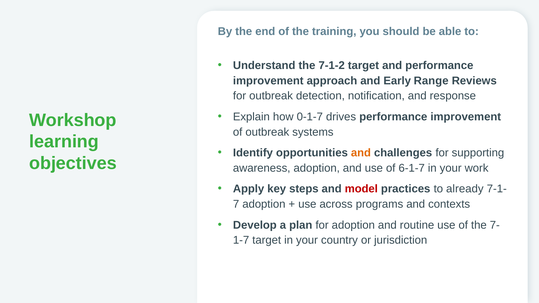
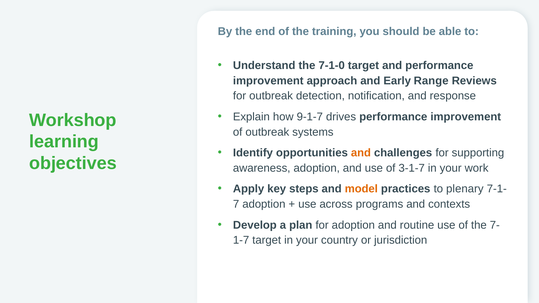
7-1-2: 7-1-2 -> 7-1-0 (332, 66)
0-1-7: 0-1-7 -> 9-1-7 (310, 117)
6-1-7: 6-1-7 -> 3-1-7 (412, 168)
model colour: red -> orange (361, 189)
already: already -> plenary (465, 189)
